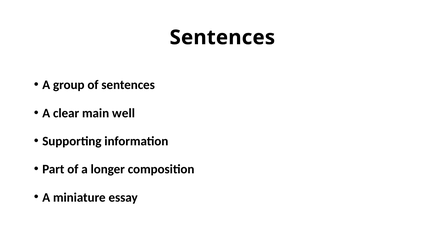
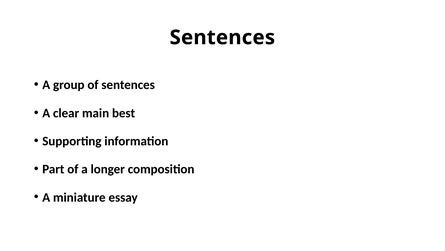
well: well -> best (124, 113)
